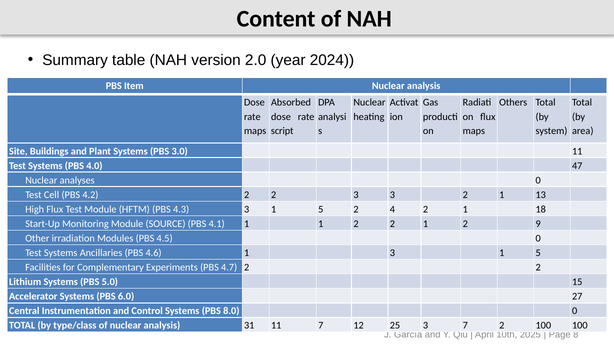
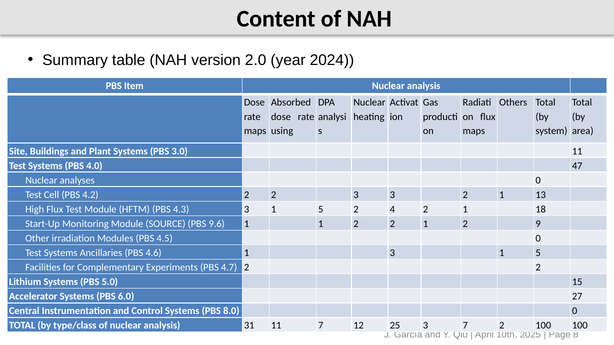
script: script -> using (282, 131)
4.1: 4.1 -> 9.6 (217, 224)
